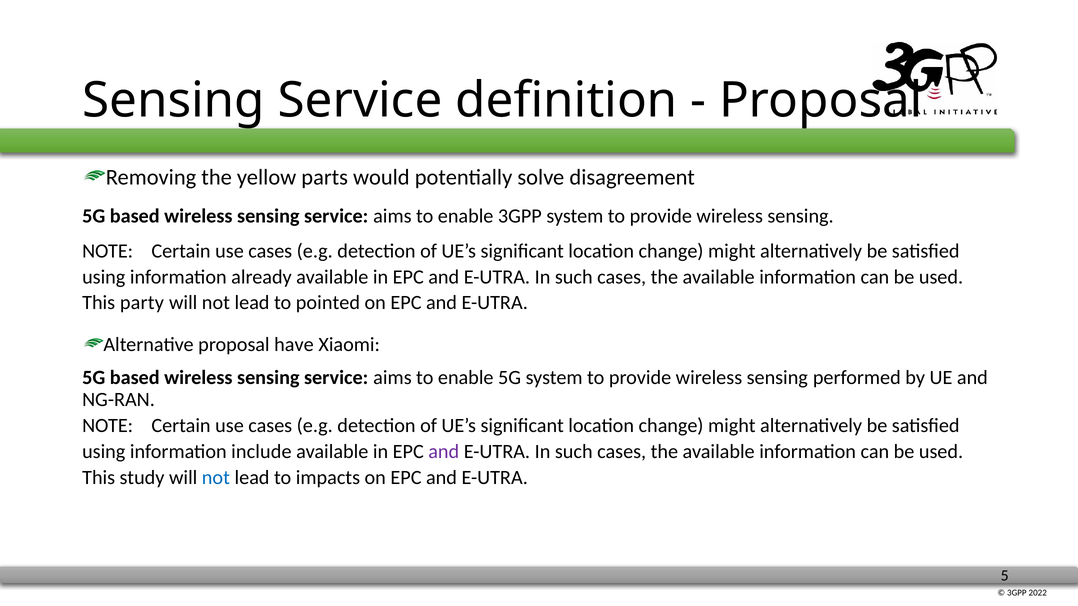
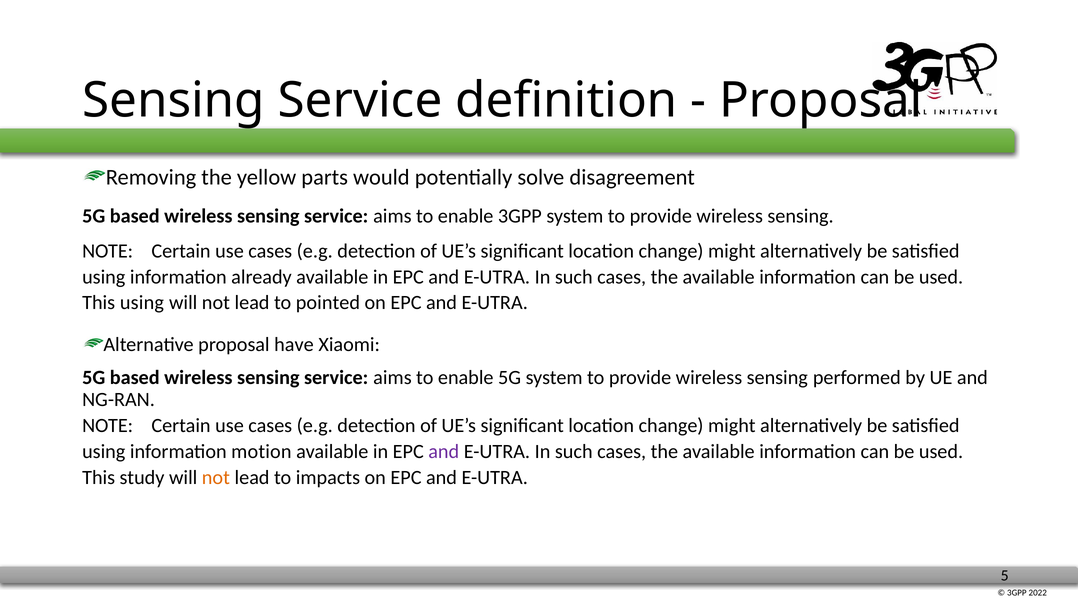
This party: party -> using (142, 303)
include: include -> motion (261, 452)
not colour: blue -> orange (216, 478)
